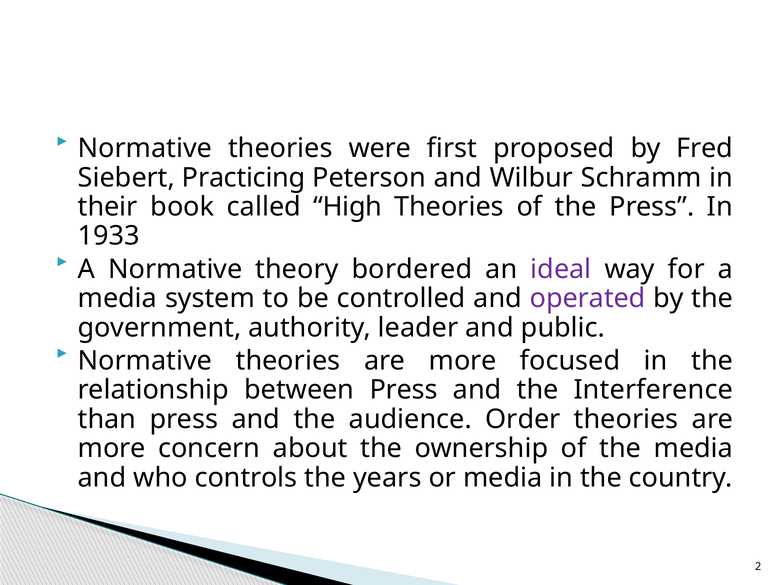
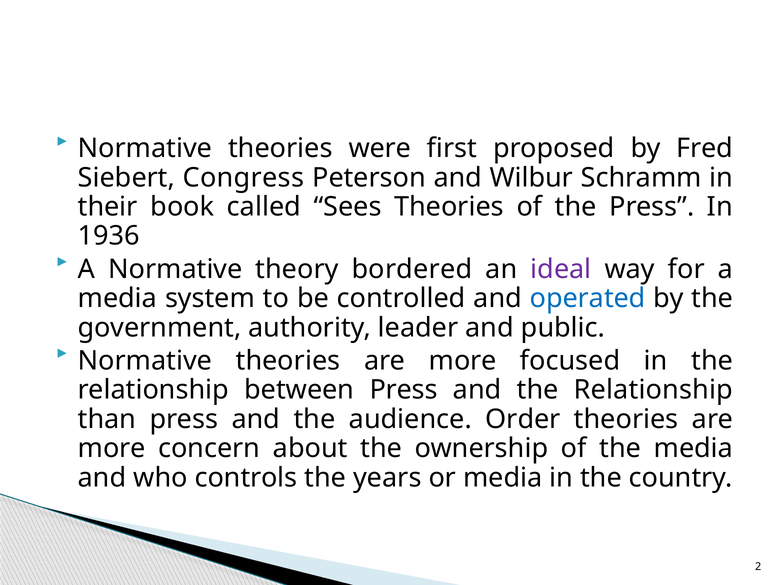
Practicing: Practicing -> Congress (243, 178)
High: High -> Sees (348, 207)
1933: 1933 -> 1936 (109, 236)
operated colour: purple -> blue (588, 298)
and the Interference: Interference -> Relationship (653, 390)
